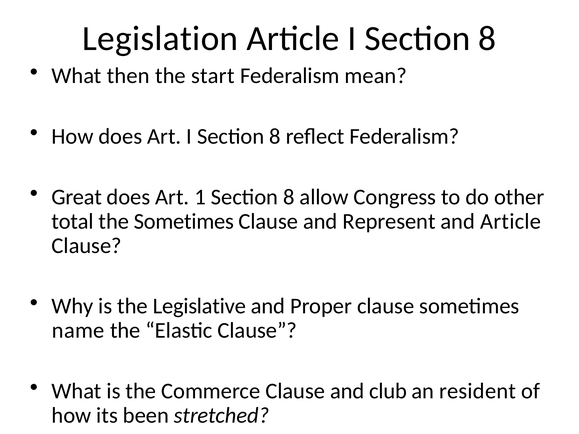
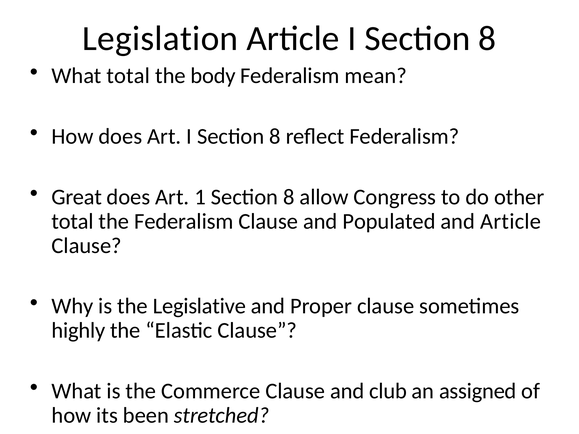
What then: then -> total (128, 76)
start: start -> body (213, 76)
the Sometimes: Sometimes -> Federalism (184, 221)
Represent: Represent -> Populated (389, 221)
name: name -> highly (78, 331)
resident: resident -> assigned (478, 391)
